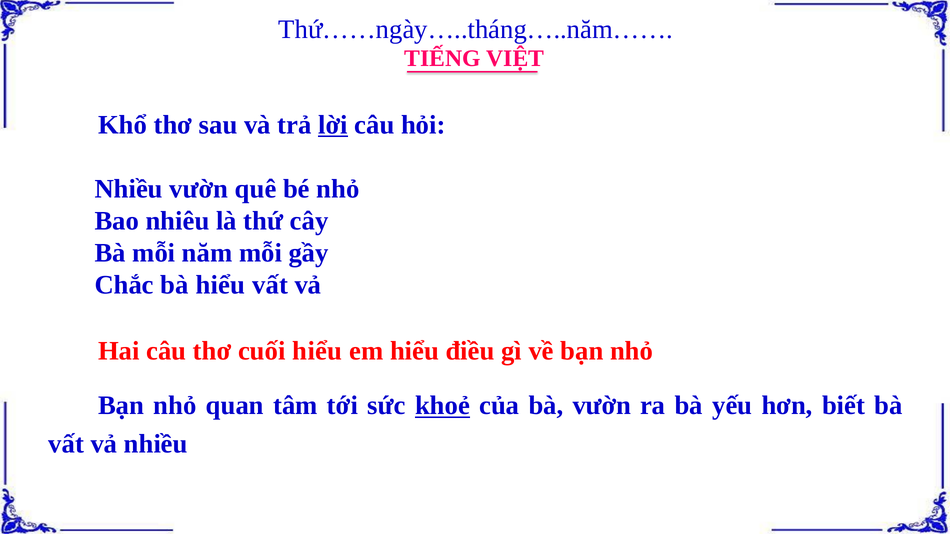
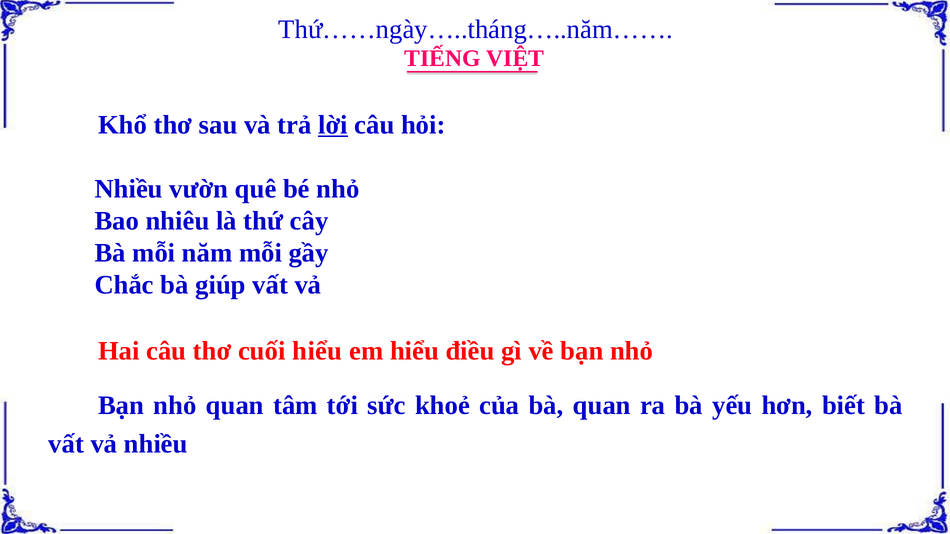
bà hiểu: hiểu -> giúp (221, 285)
khoẻ underline: present -> none (443, 405)
bà vườn: vườn -> quan (602, 405)
